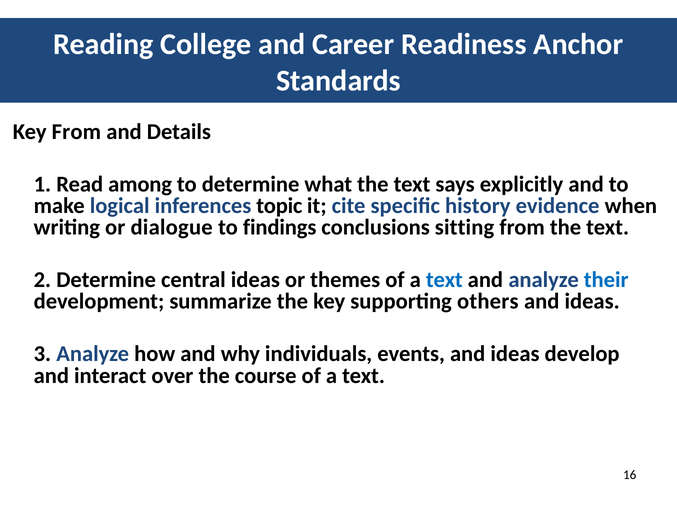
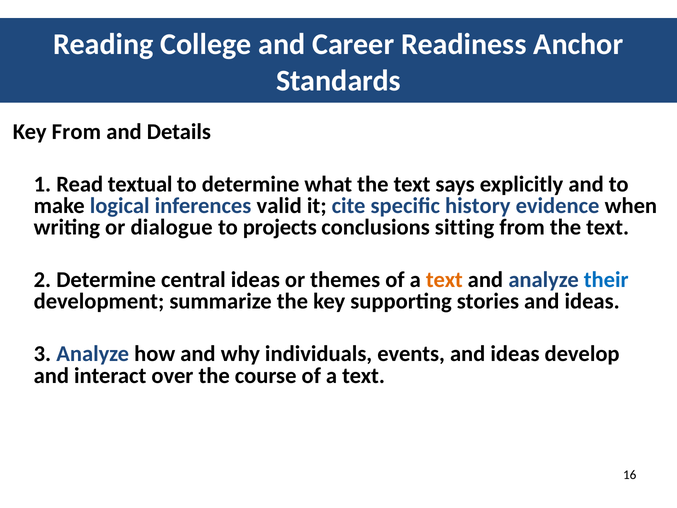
among: among -> textual (140, 184)
topic: topic -> valid (279, 206)
findings: findings -> projects (280, 227)
text colour: blue -> orange (444, 280)
others: others -> stories (488, 301)
